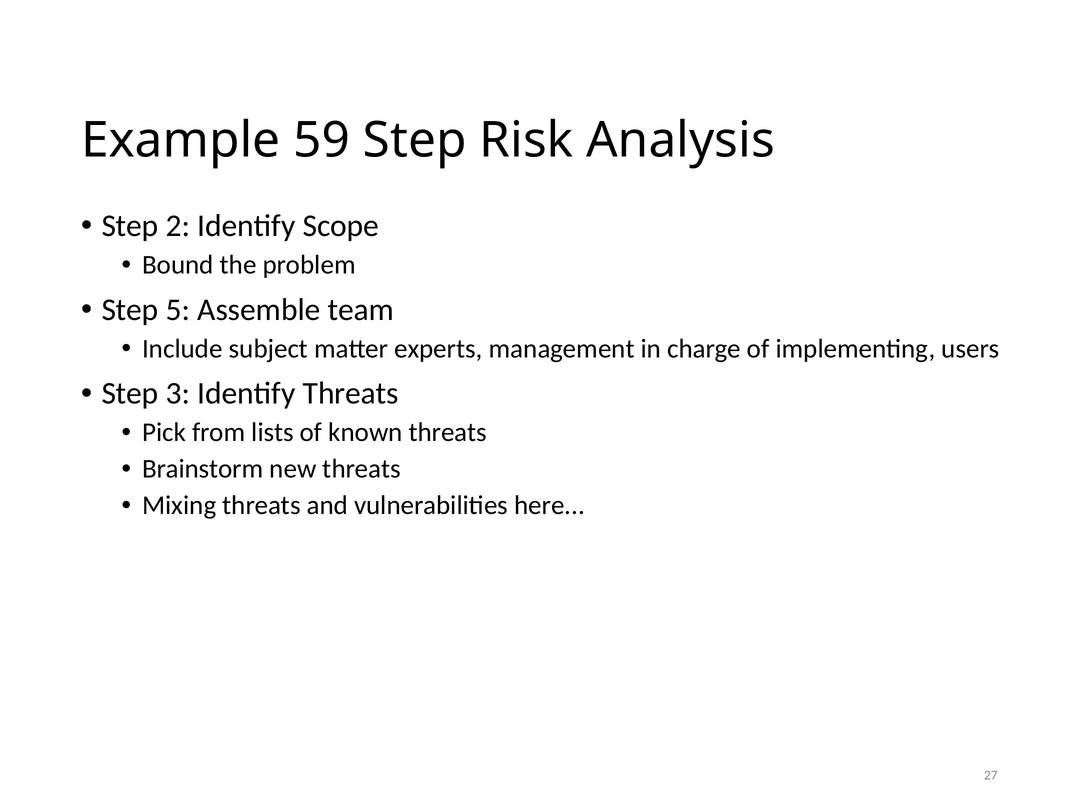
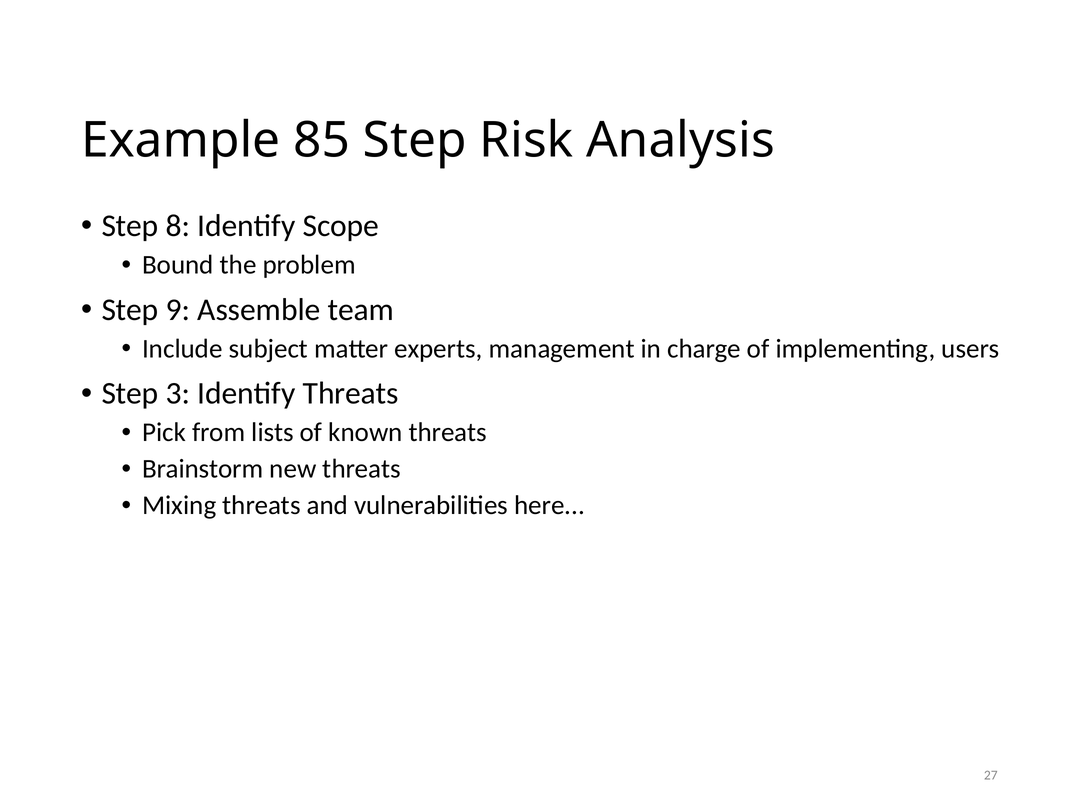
59: 59 -> 85 (322, 141)
2: 2 -> 8 (178, 226)
5: 5 -> 9 (178, 310)
